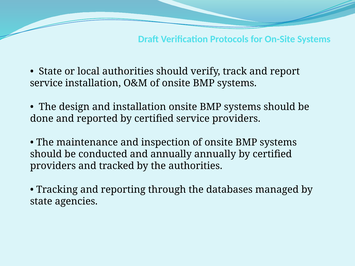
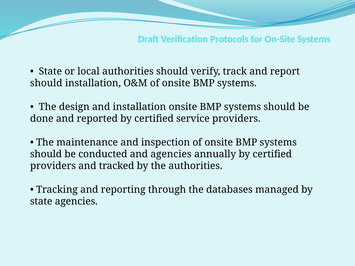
service: service -> should (46, 83)
and annually: annually -> agencies (171, 154)
